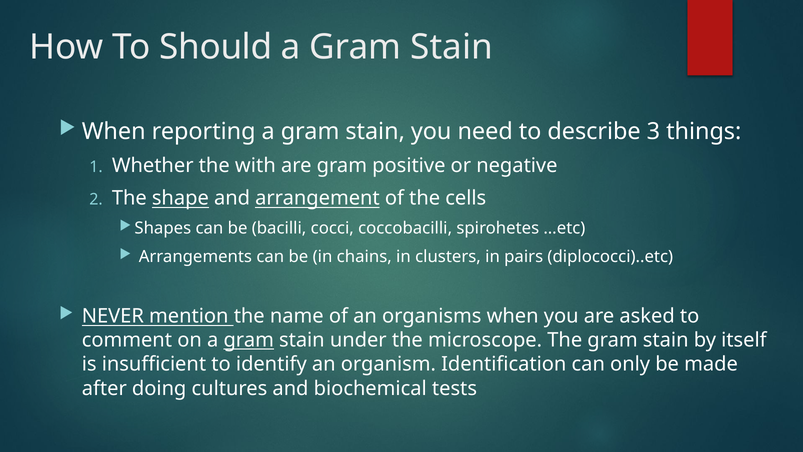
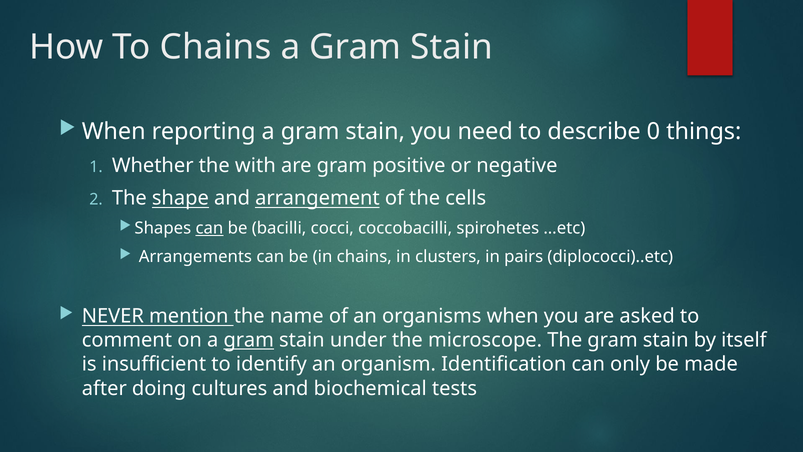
To Should: Should -> Chains (216, 47)
3: 3 -> 0 (653, 131)
can underline: none -> present (209, 228)
